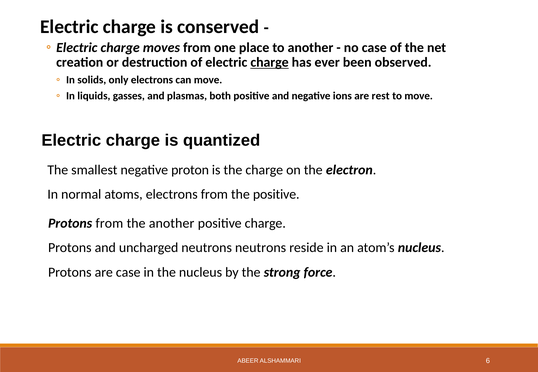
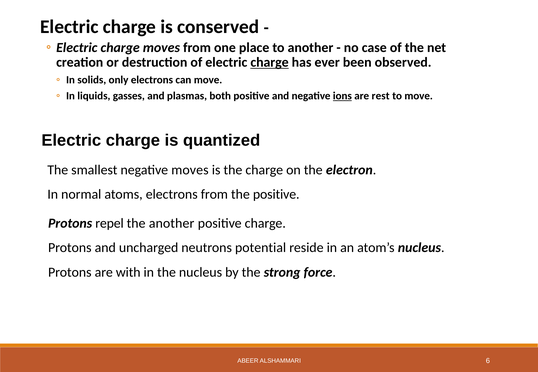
ions underline: none -> present (342, 96)
negative proton: proton -> moves (190, 170)
Protons from: from -> repel (110, 223)
neutrons neutrons: neutrons -> potential (261, 248)
are case: case -> with (128, 273)
